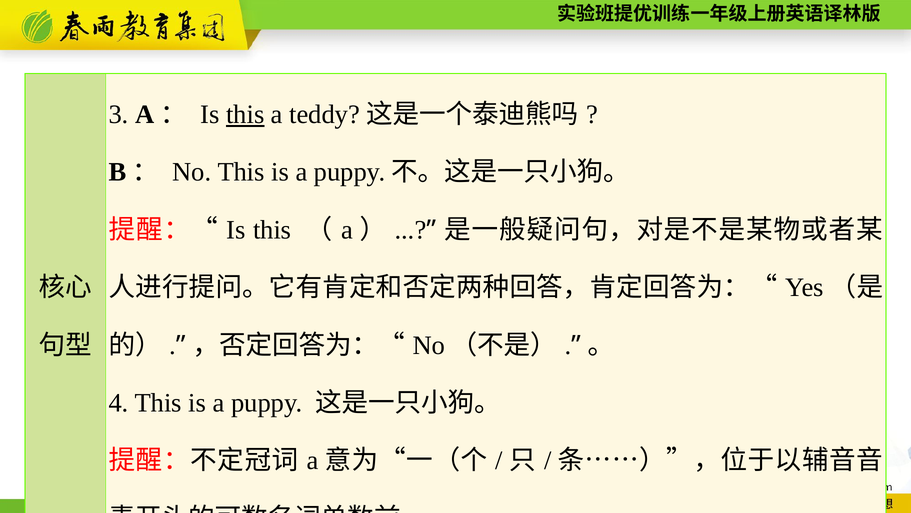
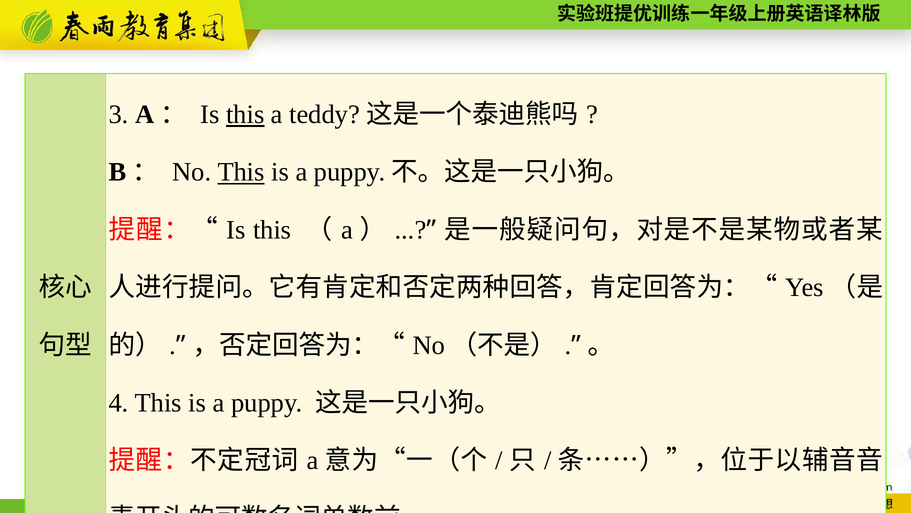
This underline: none -> present (241, 172)
